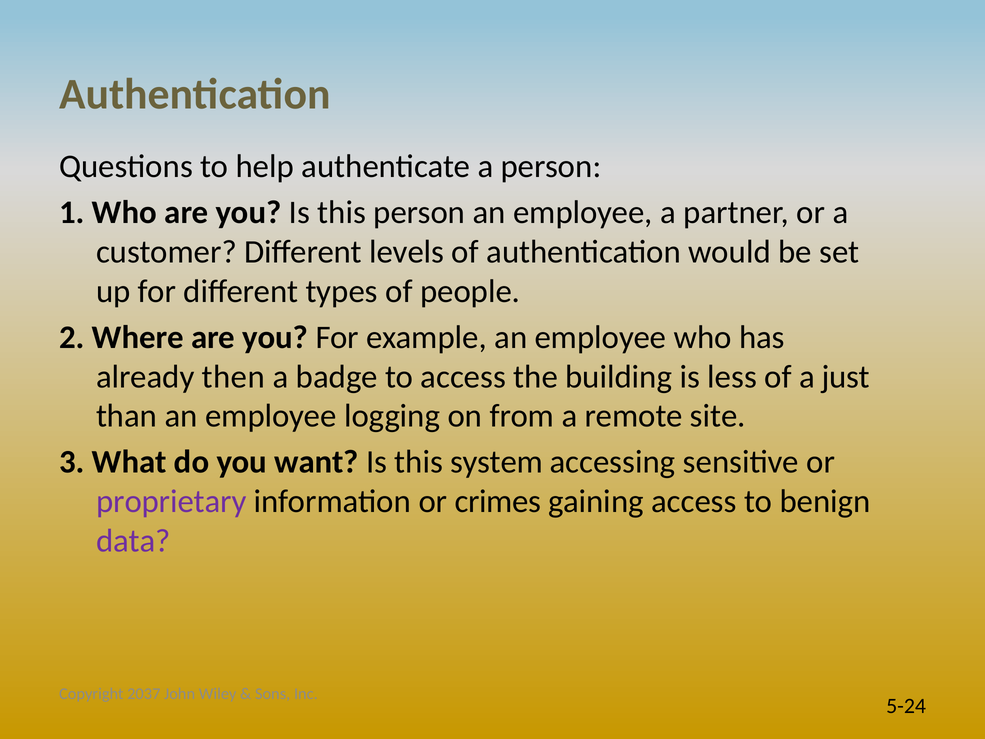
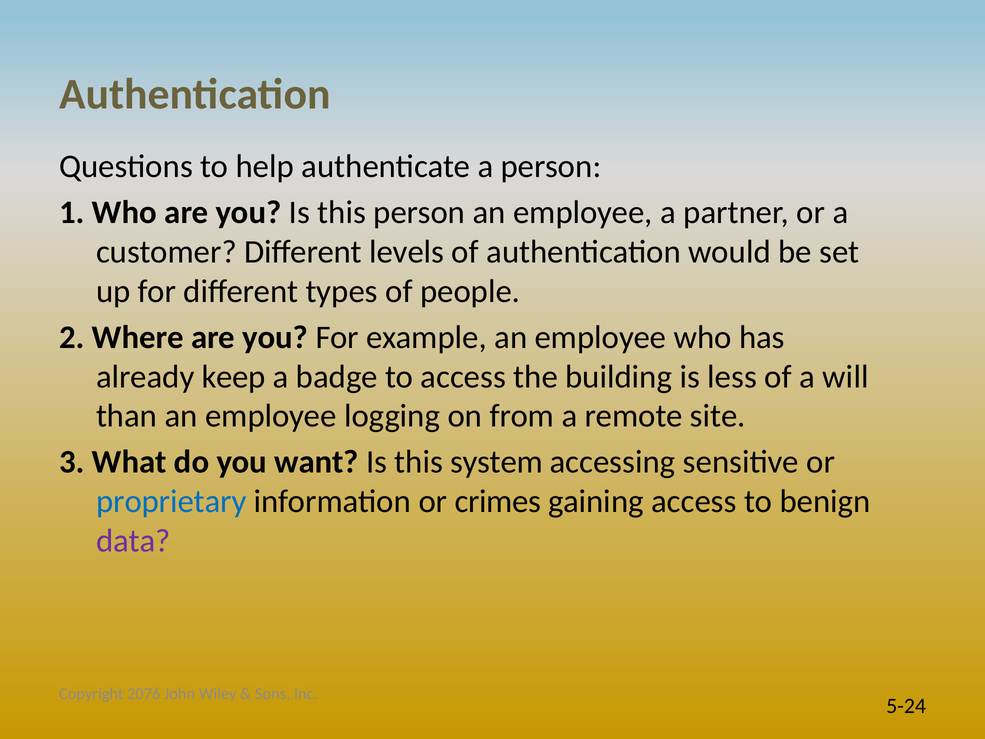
then: then -> keep (234, 377)
just: just -> will (846, 377)
proprietary colour: purple -> blue (171, 501)
2037: 2037 -> 2076 (144, 694)
